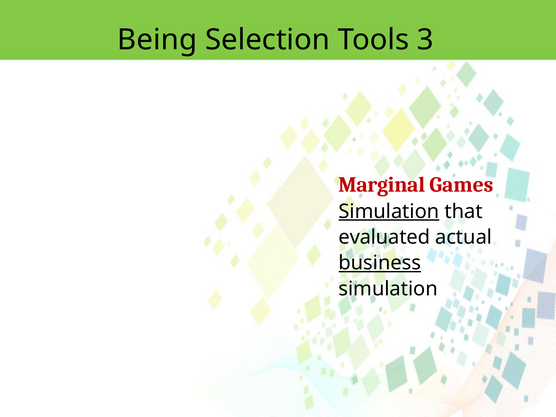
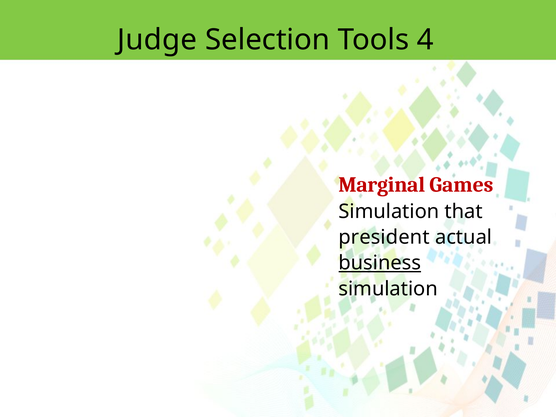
Being: Being -> Judge (157, 40)
3: 3 -> 4 (425, 40)
Simulation underline: present -> none (389, 211)
evaluated: evaluated -> president (384, 237)
